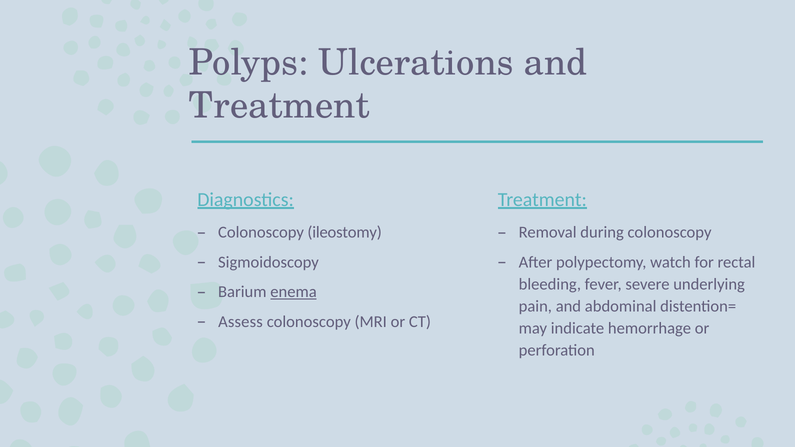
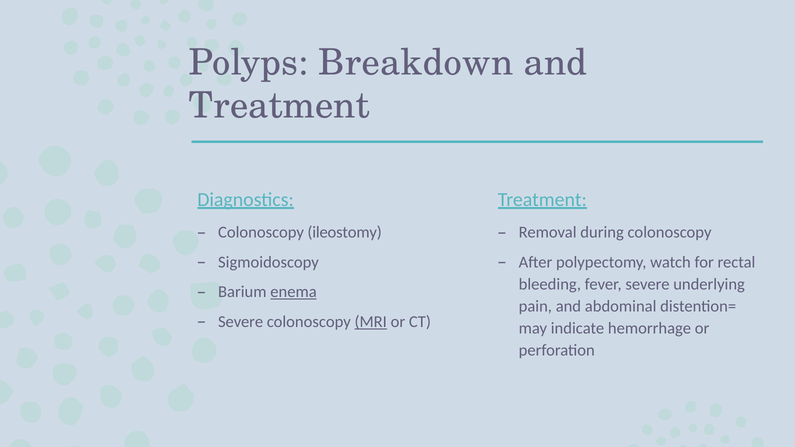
Ulcerations: Ulcerations -> Breakdown (416, 63)
Assess: Assess -> Severe (241, 322)
MRI underline: none -> present (371, 322)
